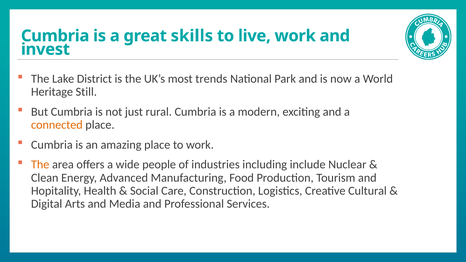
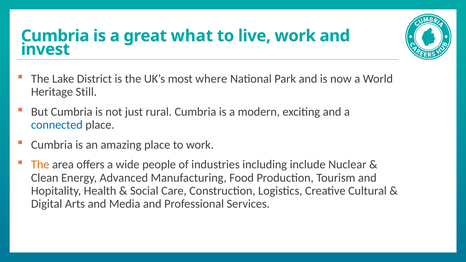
skills: skills -> what (192, 36)
trends: trends -> where (211, 79)
connected colour: orange -> blue (57, 125)
